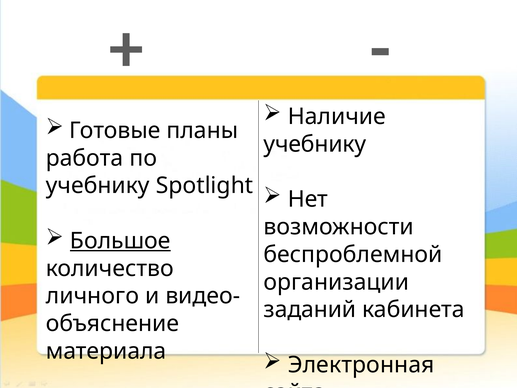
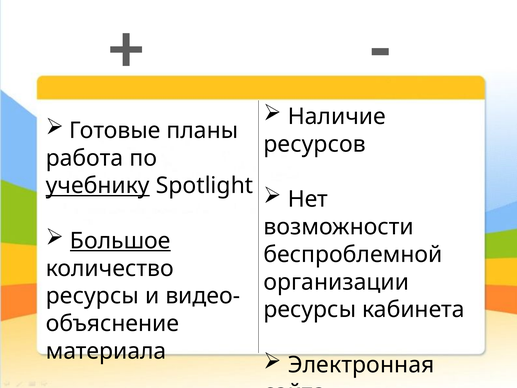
учебнику: учебнику -> ресурсов (315, 144)
учебнику underline: none -> present (98, 186)
личного: личного -> ресурсы (92, 296)
заданий: заданий -> ресурсы (310, 310)
